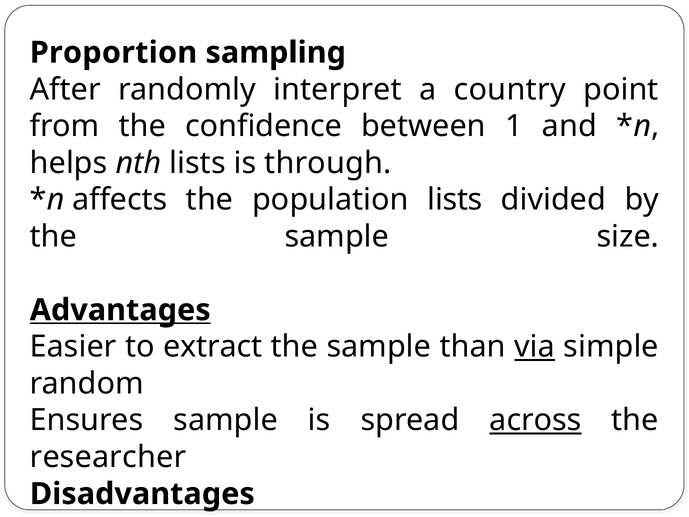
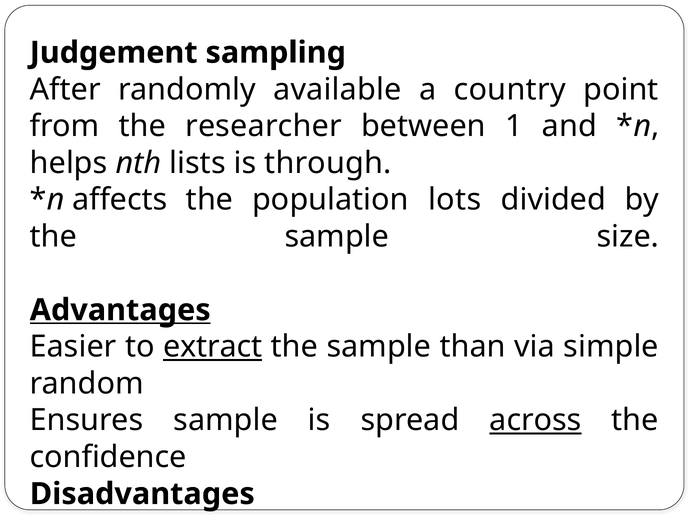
Proportion: Proportion -> Judgement (114, 53)
interpret: interpret -> available (337, 89)
confidence: confidence -> researcher (264, 126)
population lists: lists -> lots (455, 200)
extract underline: none -> present (213, 347)
via underline: present -> none (535, 347)
researcher: researcher -> confidence (108, 457)
